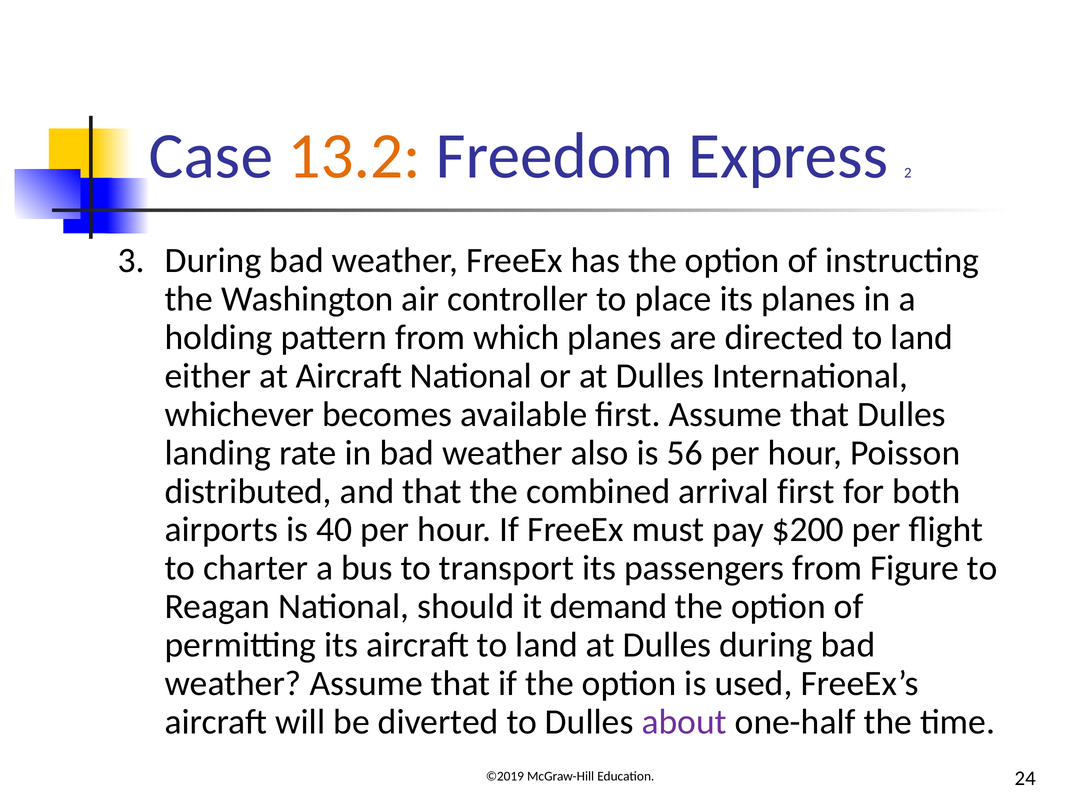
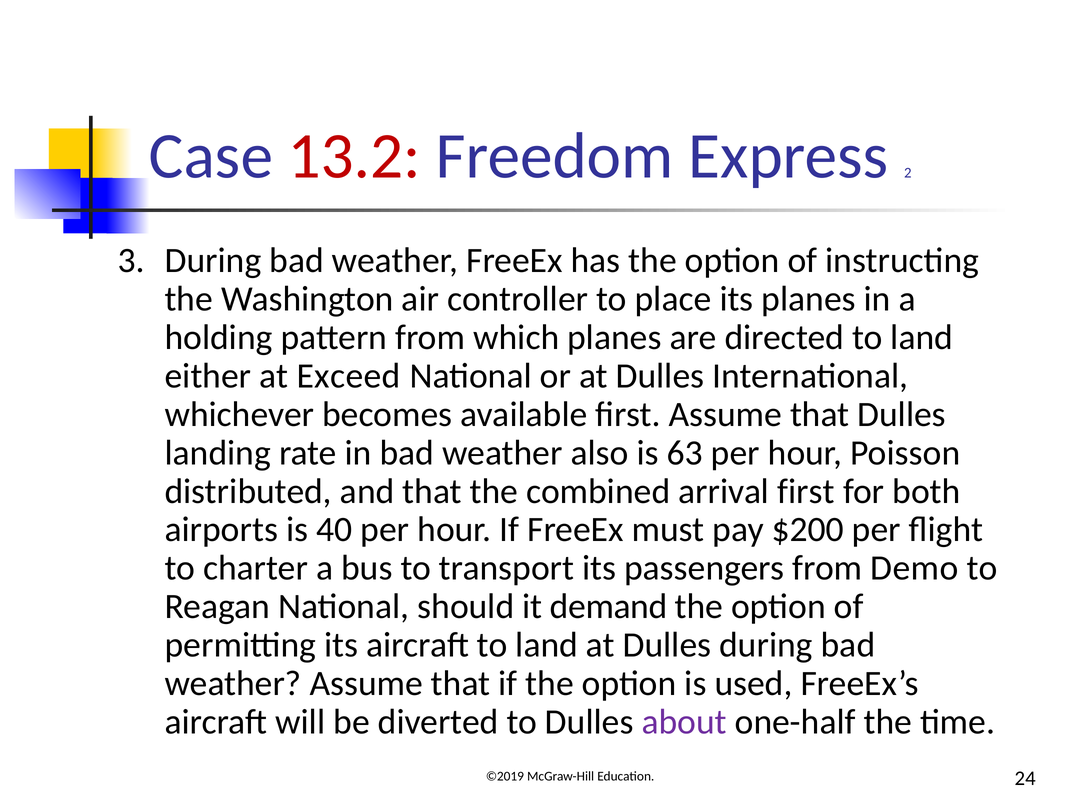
13.2 colour: orange -> red (354, 156)
at Aircraft: Aircraft -> Exceed (349, 376)
56: 56 -> 63 (685, 453)
Figure: Figure -> Demo (914, 568)
